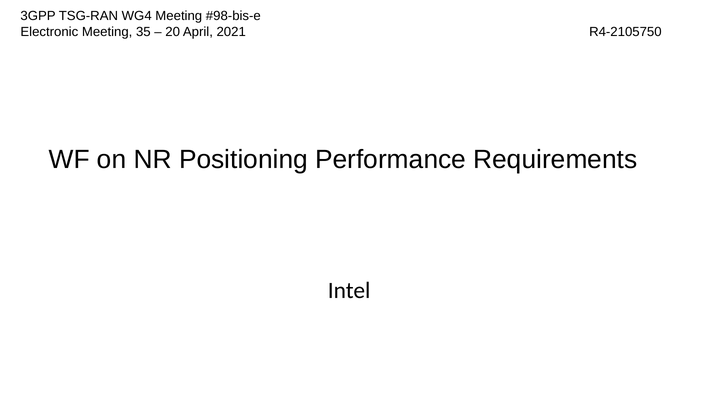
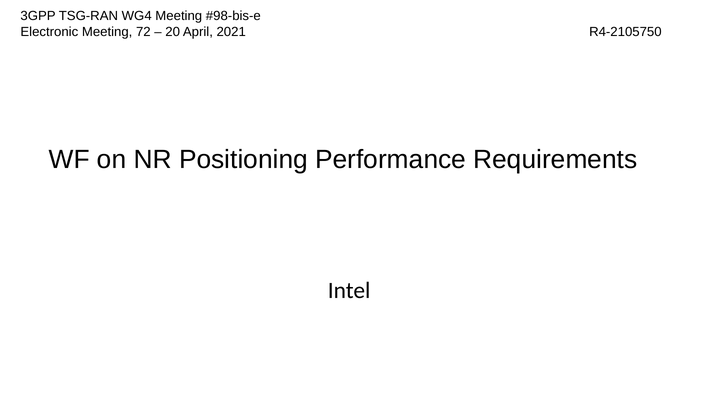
35: 35 -> 72 (143, 32)
